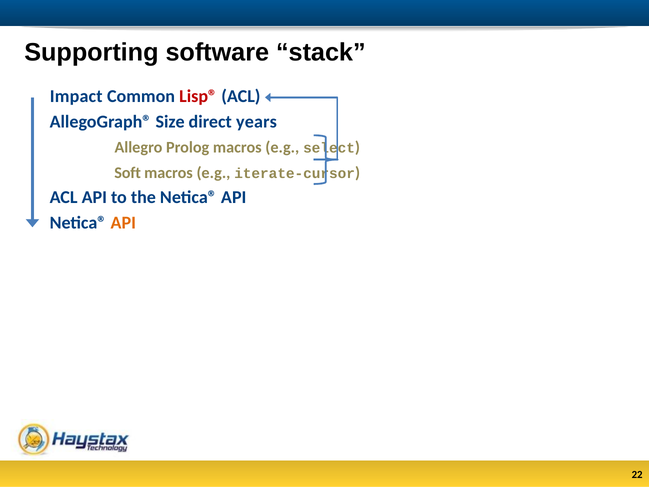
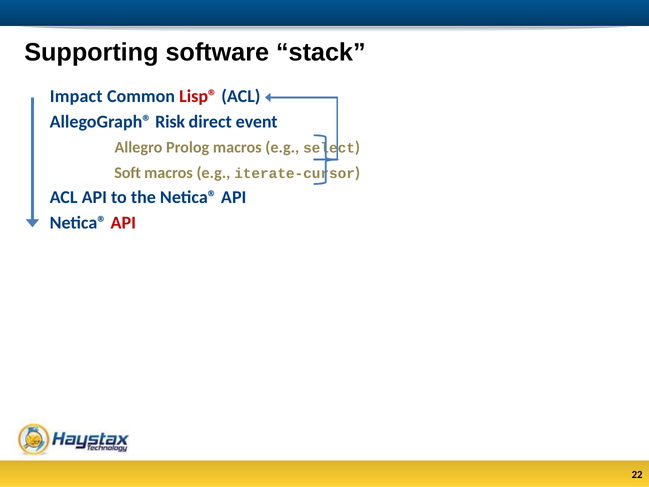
Size: Size -> Risk (170, 122)
years: years -> event (257, 122)
API colour: orange -> red (123, 223)
